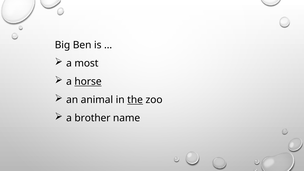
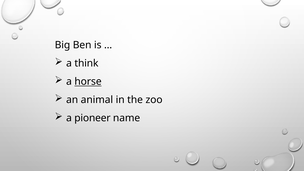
most: most -> think (86, 63)
the underline: present -> none (135, 100)
brother: brother -> pioneer (92, 118)
